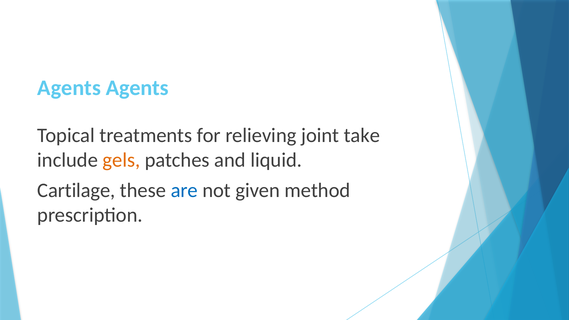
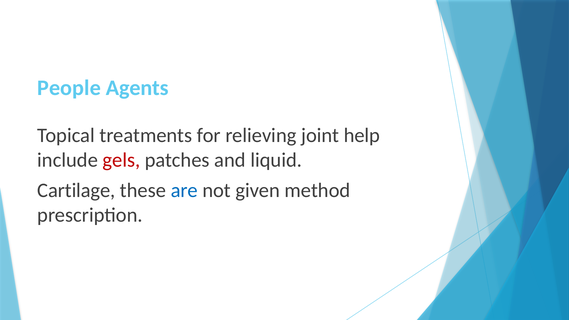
Agents: Agents -> People (69, 88)
take: take -> help (362, 135)
gels colour: orange -> red (121, 160)
